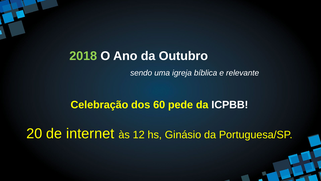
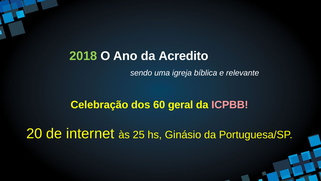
Outubro: Outubro -> Acredito (183, 56)
pede: pede -> geral (181, 105)
ICPBB colour: white -> pink (230, 105)
12: 12 -> 25 (139, 135)
